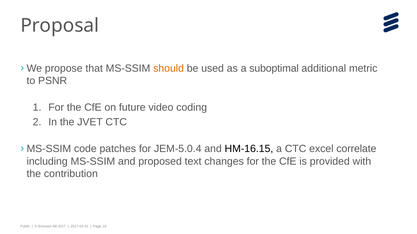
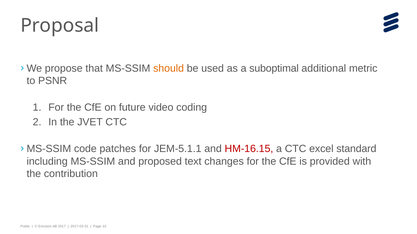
JEM-5.0.4: JEM-5.0.4 -> JEM-5.1.1 (178, 149)
HM-16.15 colour: black -> red (249, 149)
correlate: correlate -> standard (356, 149)
